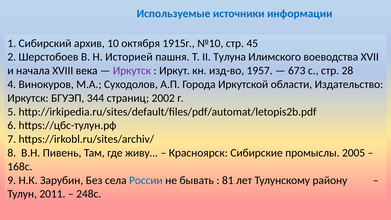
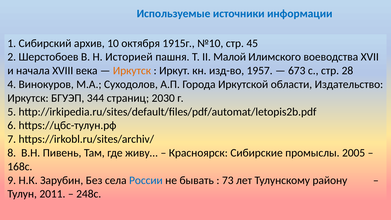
Тулуна: Тулуна -> Малой (230, 57)
Иркутск colour: purple -> orange (132, 71)
2002: 2002 -> 2030 (163, 98)
81: 81 -> 73 (228, 180)
